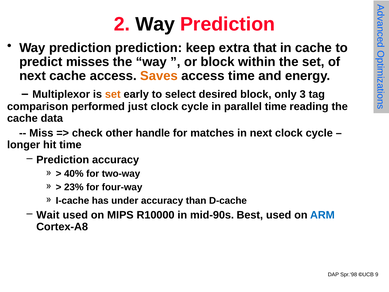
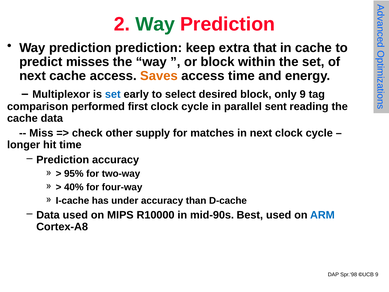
Way colour: black -> green (155, 24)
set colour: orange -> blue (113, 94)
only 3: 3 -> 9 (303, 94)
just: just -> first (138, 106)
parallel time: time -> sent (276, 106)
handle: handle -> supply (153, 133)
40%: 40% -> 95% (74, 174)
23%: 23% -> 40% (74, 187)
Wait: Wait -> Data (48, 215)
